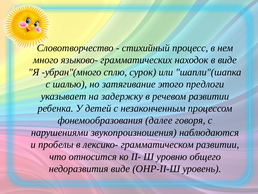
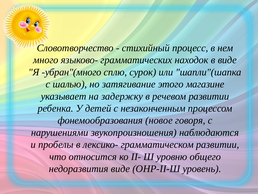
предлоги: предлоги -> магазине (205, 84)
далее: далее -> новое (159, 120)
